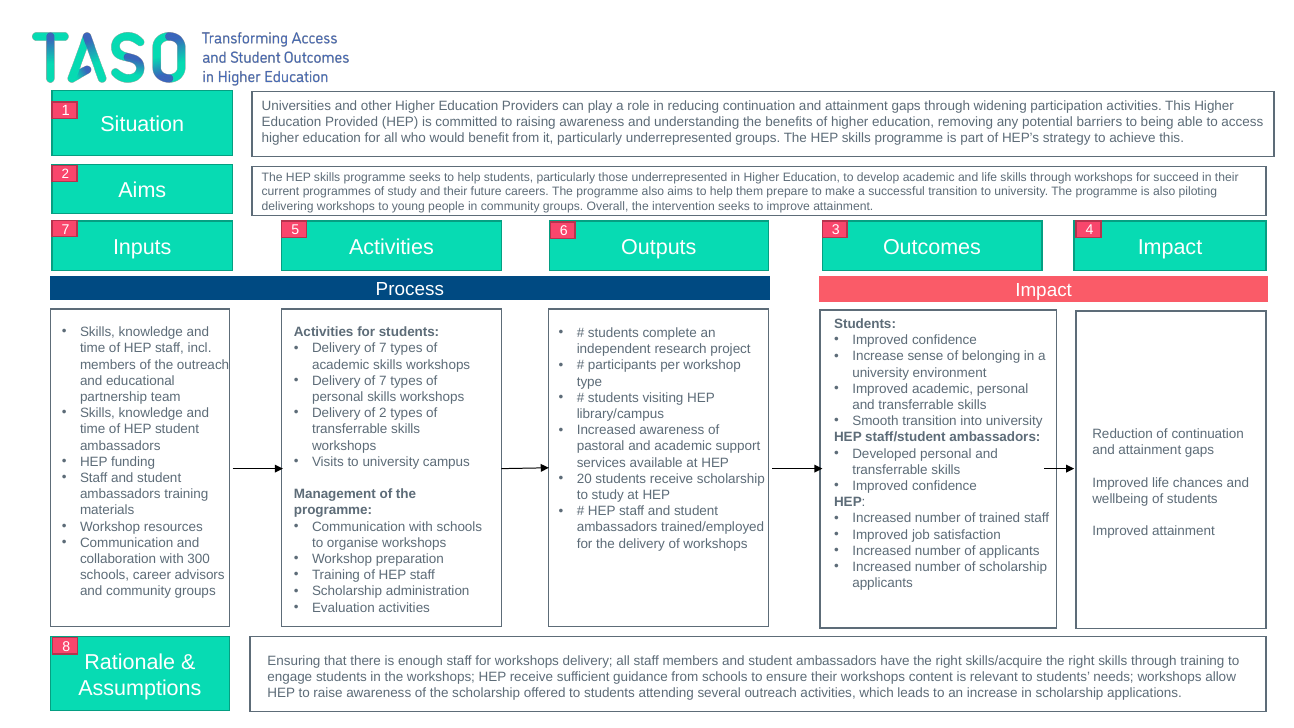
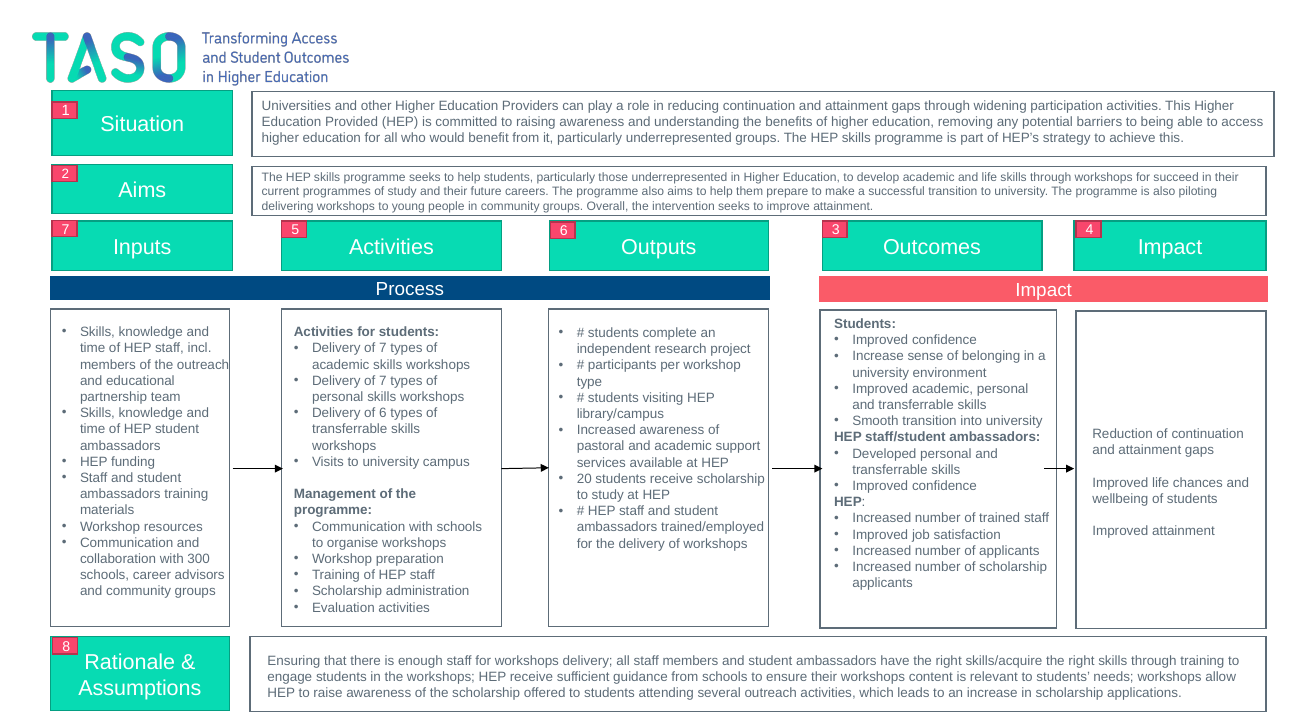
of 2: 2 -> 6 (383, 413)
